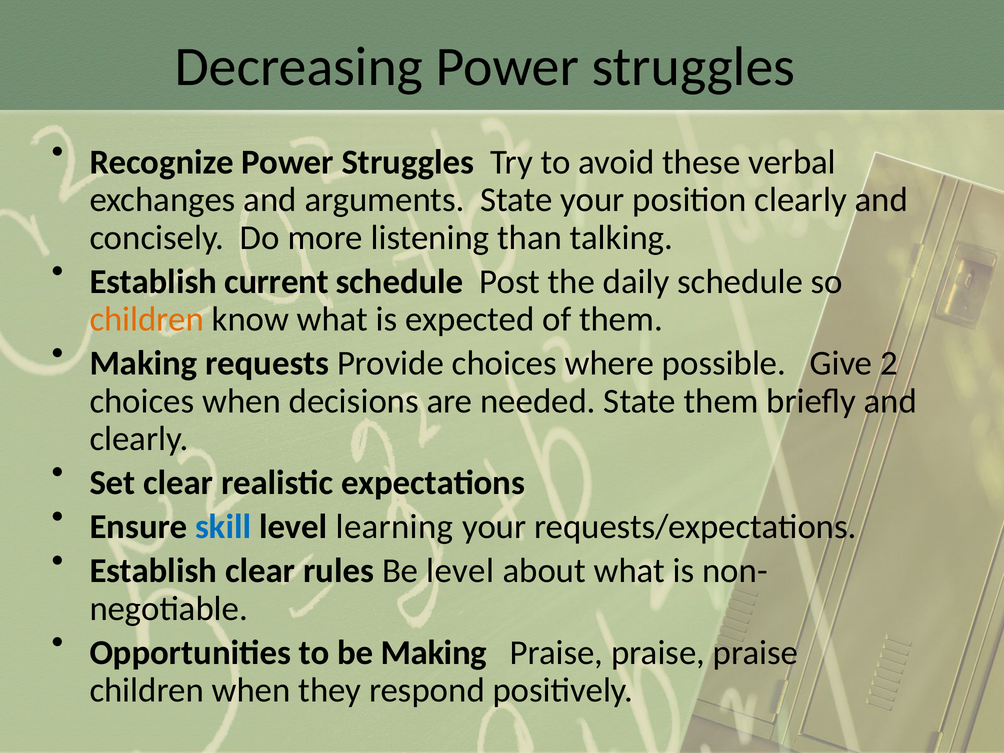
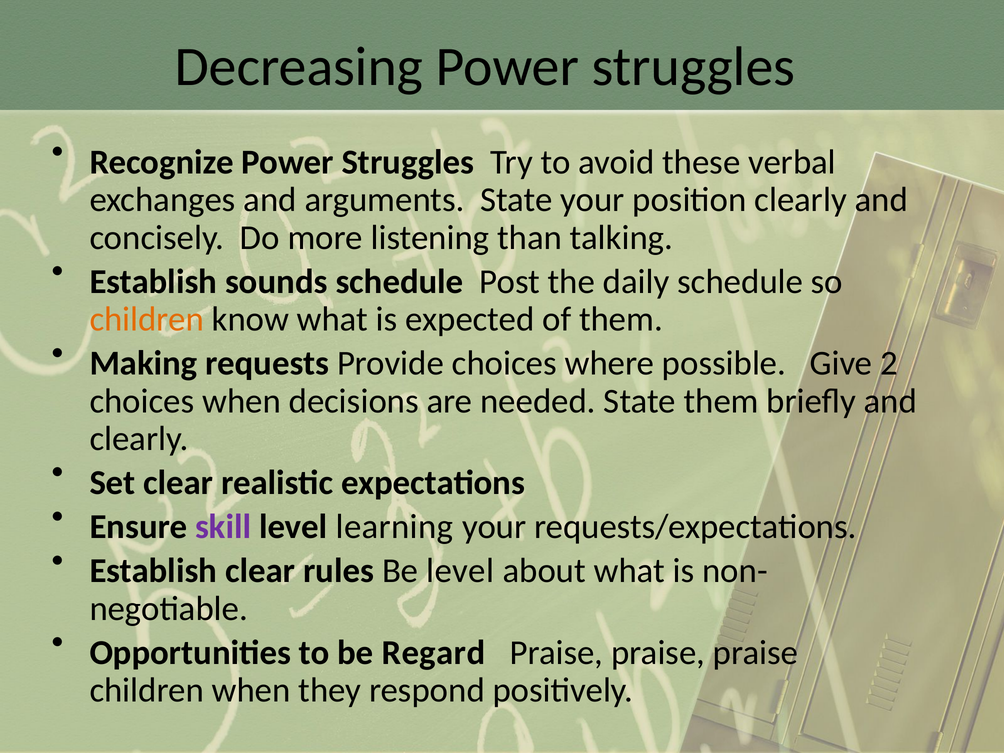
current: current -> sounds (276, 282)
skill colour: blue -> purple (223, 527)
be Making: Making -> Regard (433, 653)
